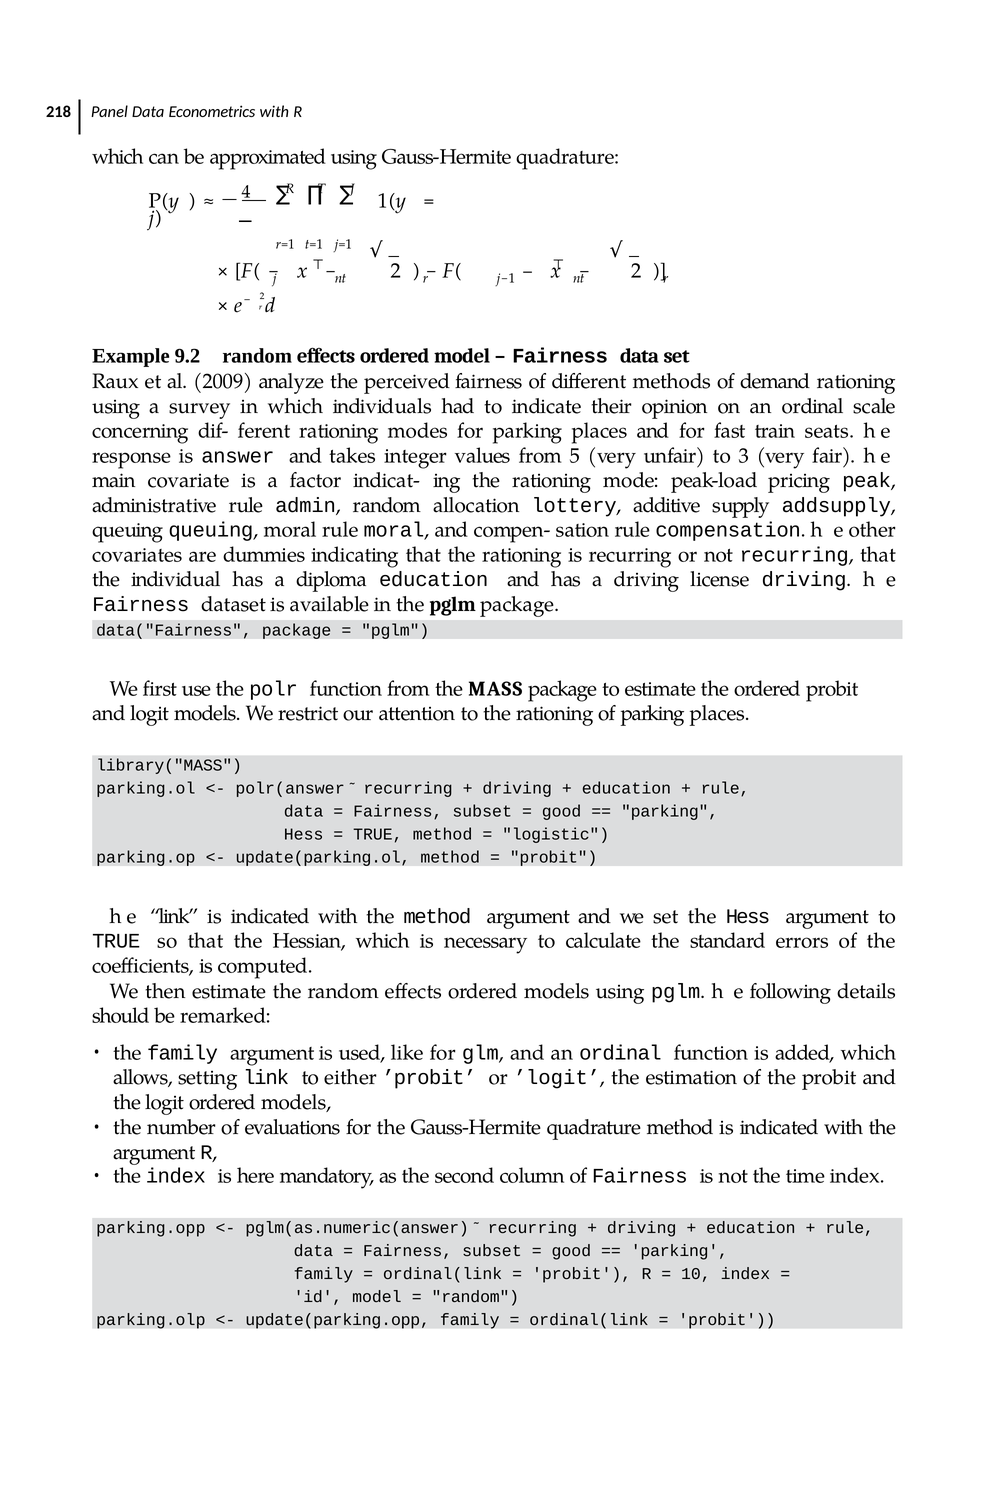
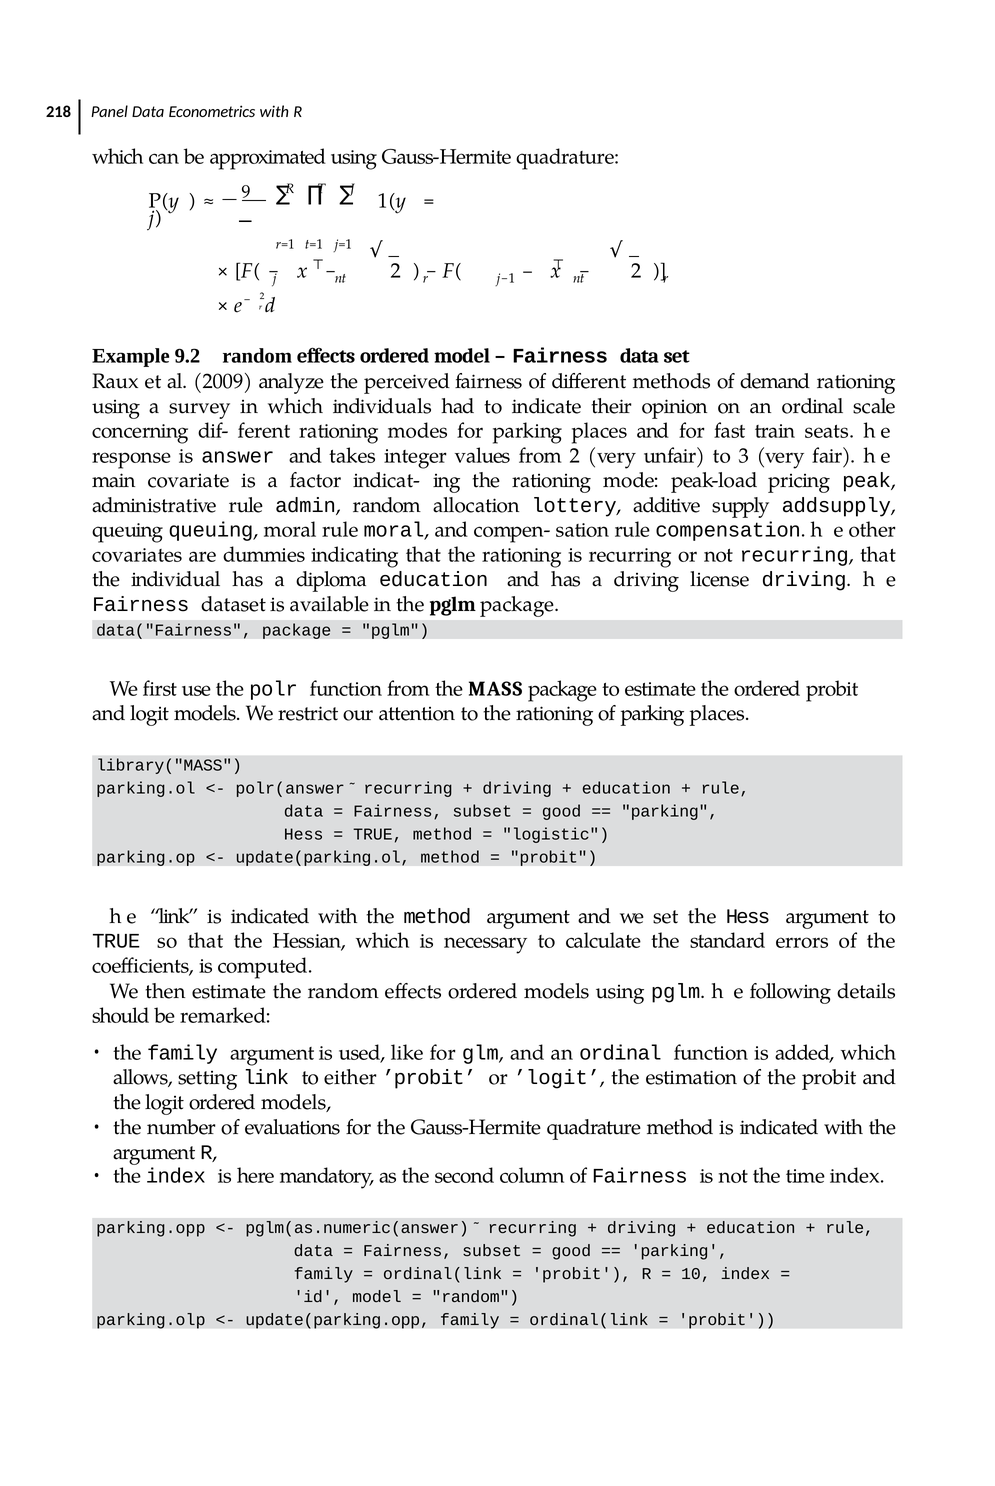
4: 4 -> 9 (246, 192)
from 5: 5 -> 2 (575, 456)
